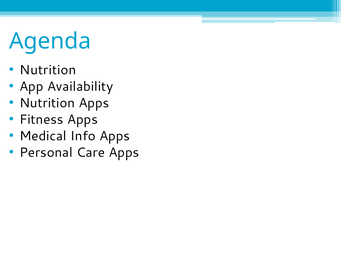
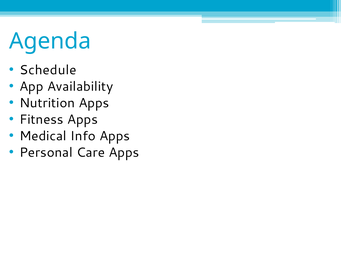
Nutrition: Nutrition -> Schedule (48, 70)
